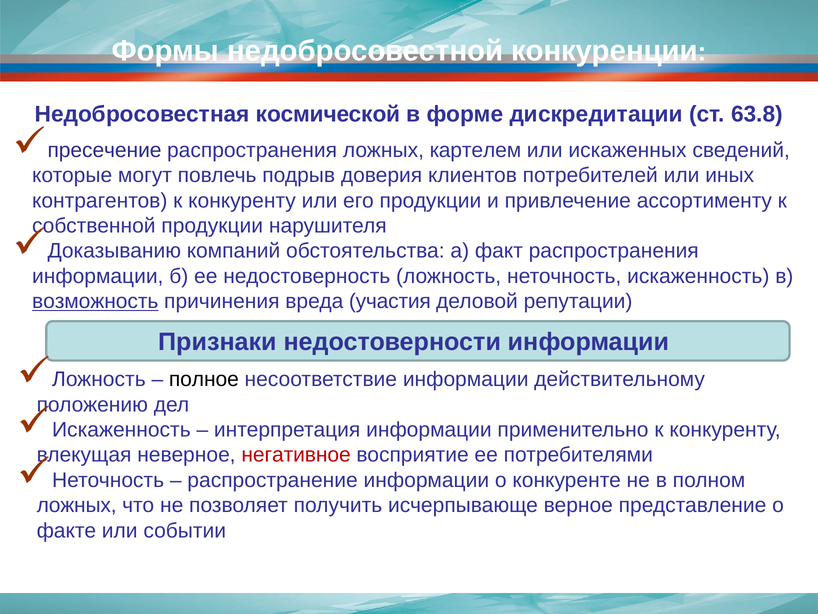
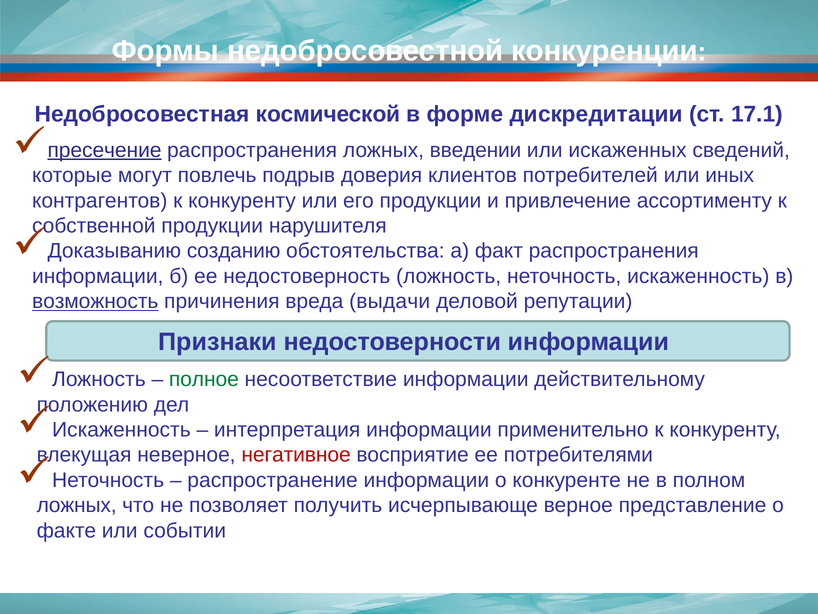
63.8: 63.8 -> 17.1 (757, 114)
пресечение underline: none -> present (105, 150)
картелем: картелем -> введении (476, 150)
компаний: компаний -> созданию (234, 251)
участия: участия -> выдачи (390, 301)
полное colour: black -> green (204, 379)
